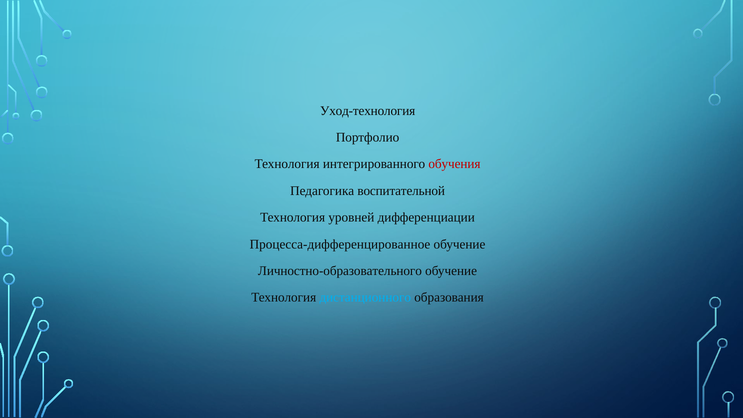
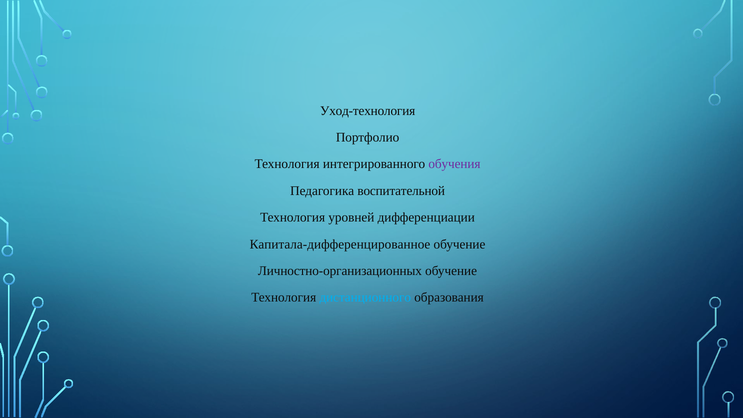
обучения colour: red -> purple (454, 164)
Процесса-дифференцированное: Процесса-дифференцированное -> Капитала-дифференцированное (340, 244)
Личностно-образовательного: Личностно-образовательного -> Личностно-организационных (340, 271)
